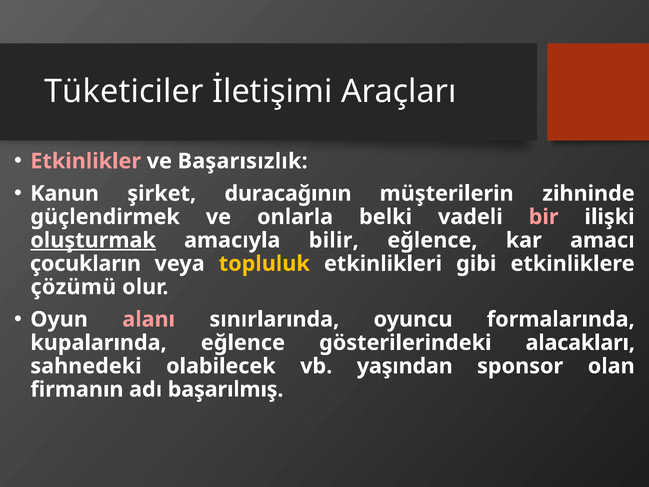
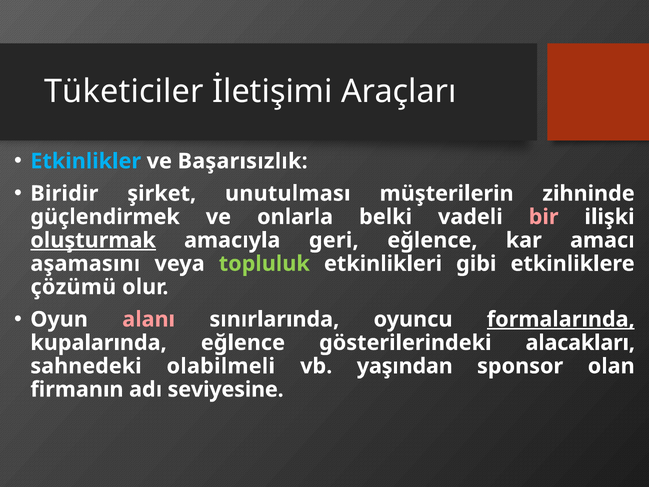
Etkinlikler colour: pink -> light blue (86, 161)
Kanun: Kanun -> Biridir (64, 193)
duracağının: duracağının -> unutulması (288, 193)
bilir: bilir -> geri (334, 240)
çocukların: çocukların -> aşamasını (85, 264)
topluluk colour: yellow -> light green (264, 264)
formalarında underline: none -> present (561, 319)
olabilecek: olabilecek -> olabilmeli (221, 366)
başarılmış: başarılmış -> seviyesine (226, 389)
